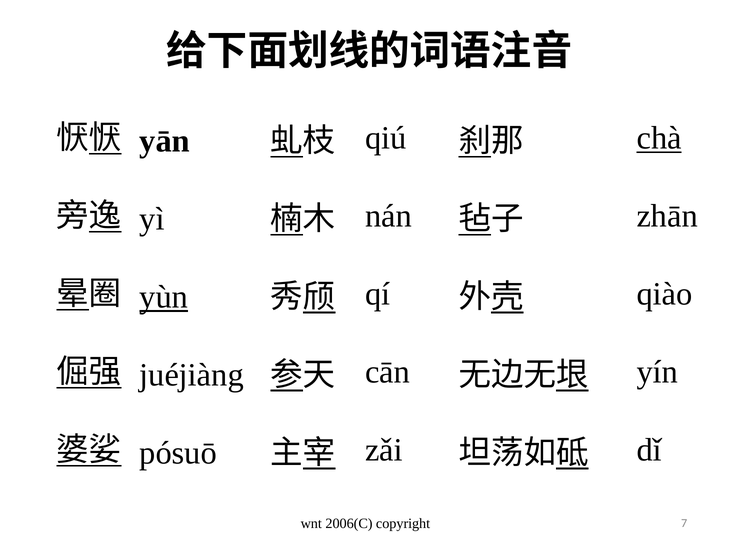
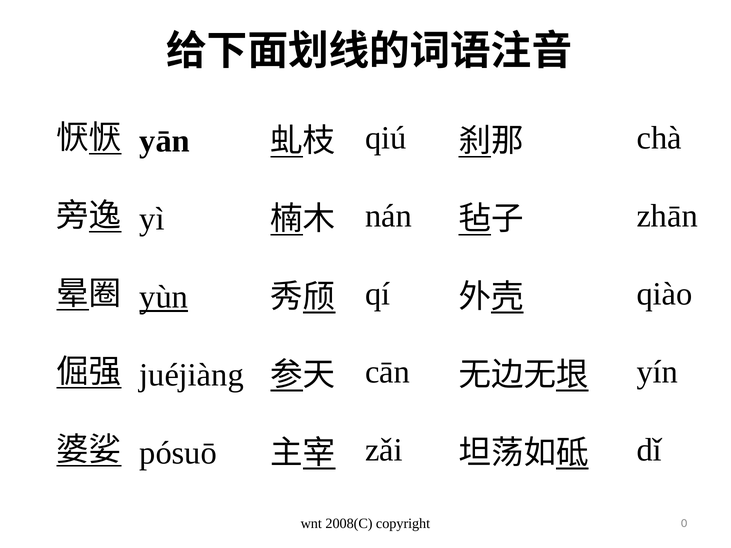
chà underline: present -> none (659, 138)
2006(C: 2006(C -> 2008(C (349, 524)
7: 7 -> 0 (684, 523)
